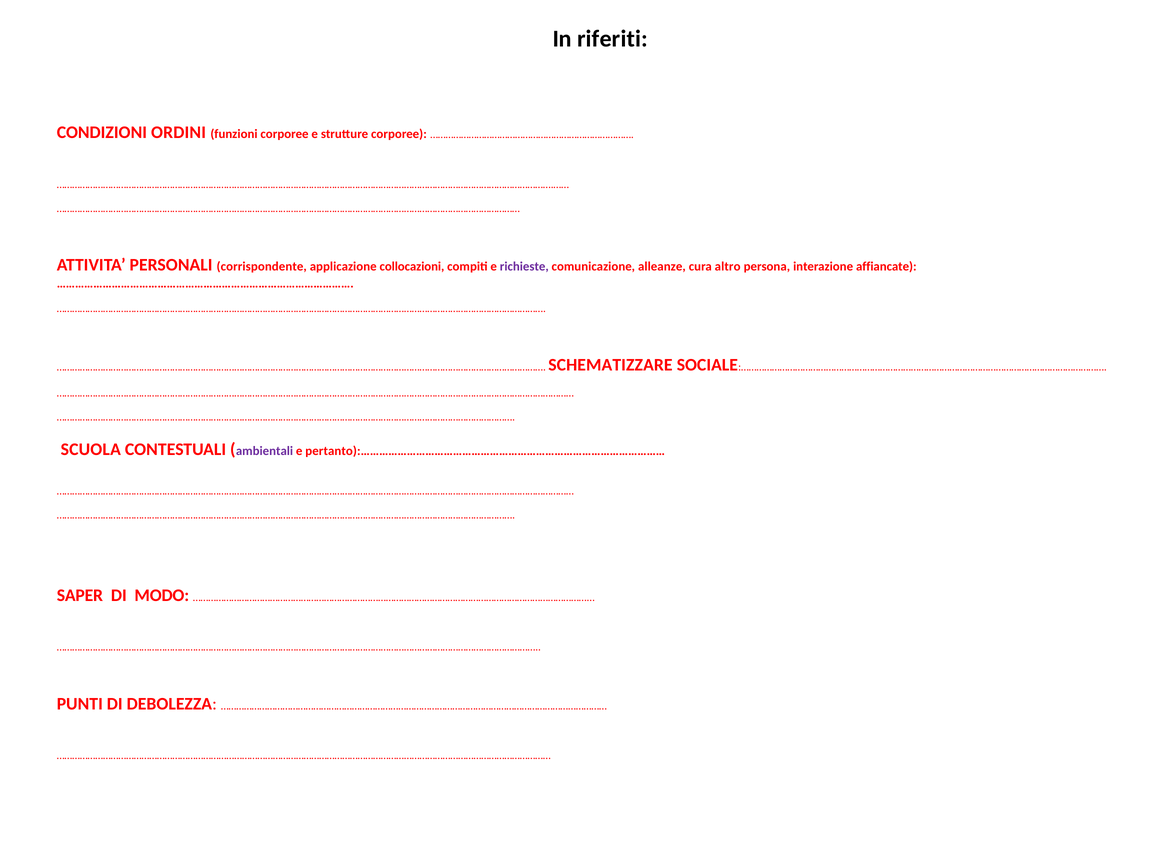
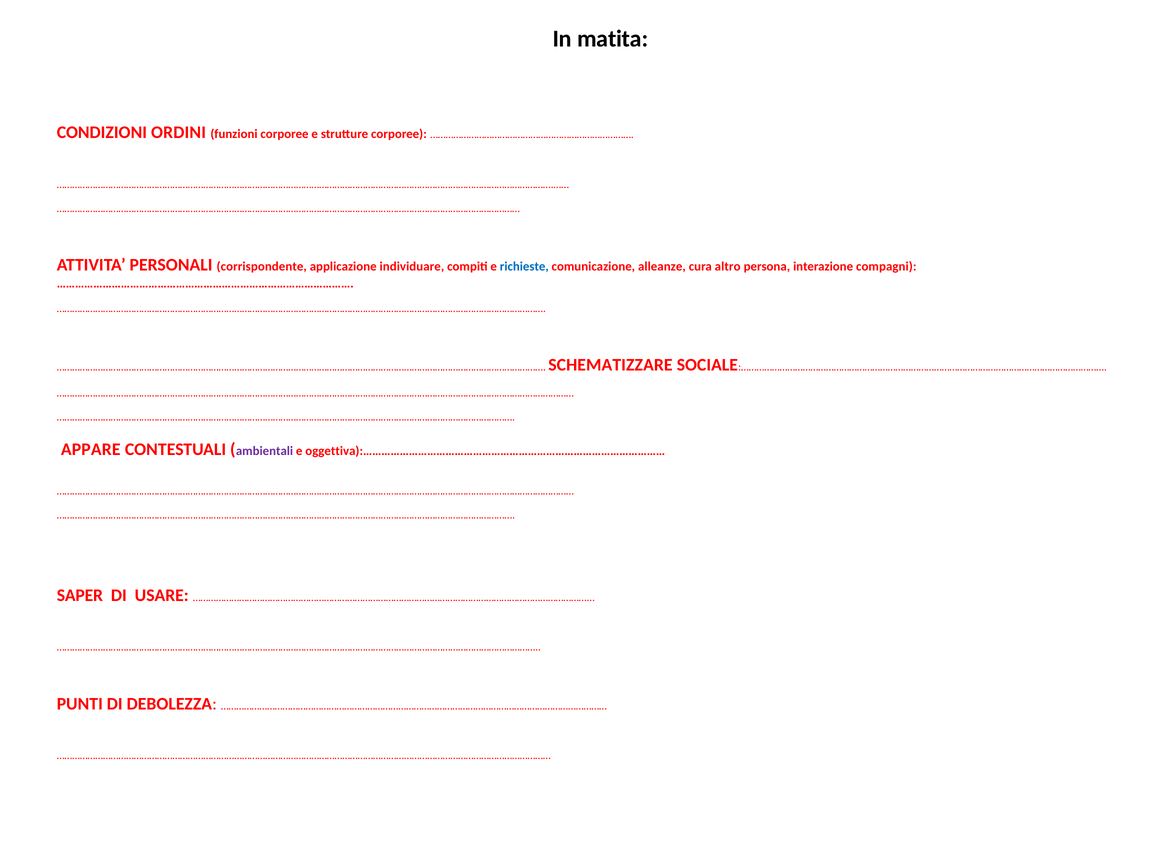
riferiti: riferiti -> matita (613, 39)
collocazioni: collocazioni -> individuare (412, 266)
richieste colour: purple -> blue (524, 266)
affiancate: affiancate -> compagni (886, 266)
SCUOLA: SCUOLA -> APPARE (91, 449)
pertanto):………………………………………………………………………………………: pertanto):……………………………………………………………………………………… -> oggettiva):……………………………………………………………………………………… (485, 451)
MODO: MODO -> USARE (162, 595)
